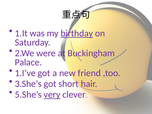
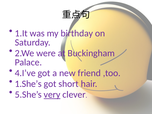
birthday underline: present -> none (77, 33)
1.I’ve: 1.I’ve -> 4.I’ve (25, 73)
3.She’s: 3.She’s -> 1.She’s (28, 84)
